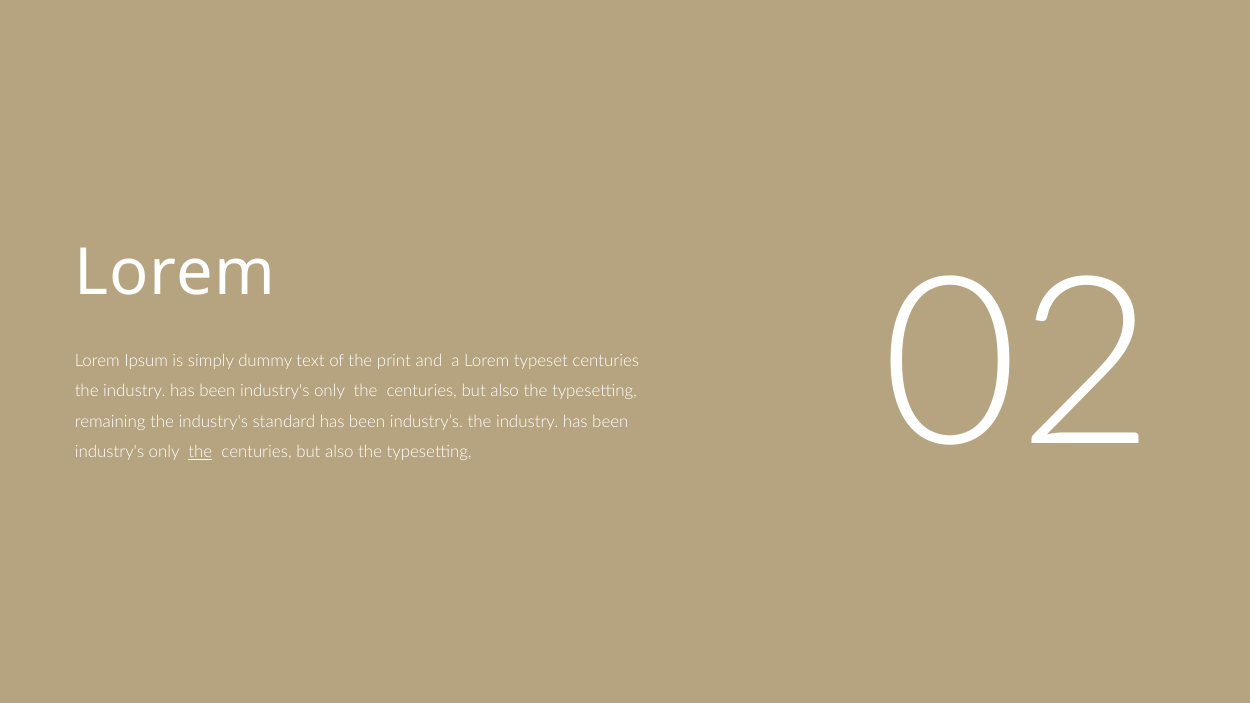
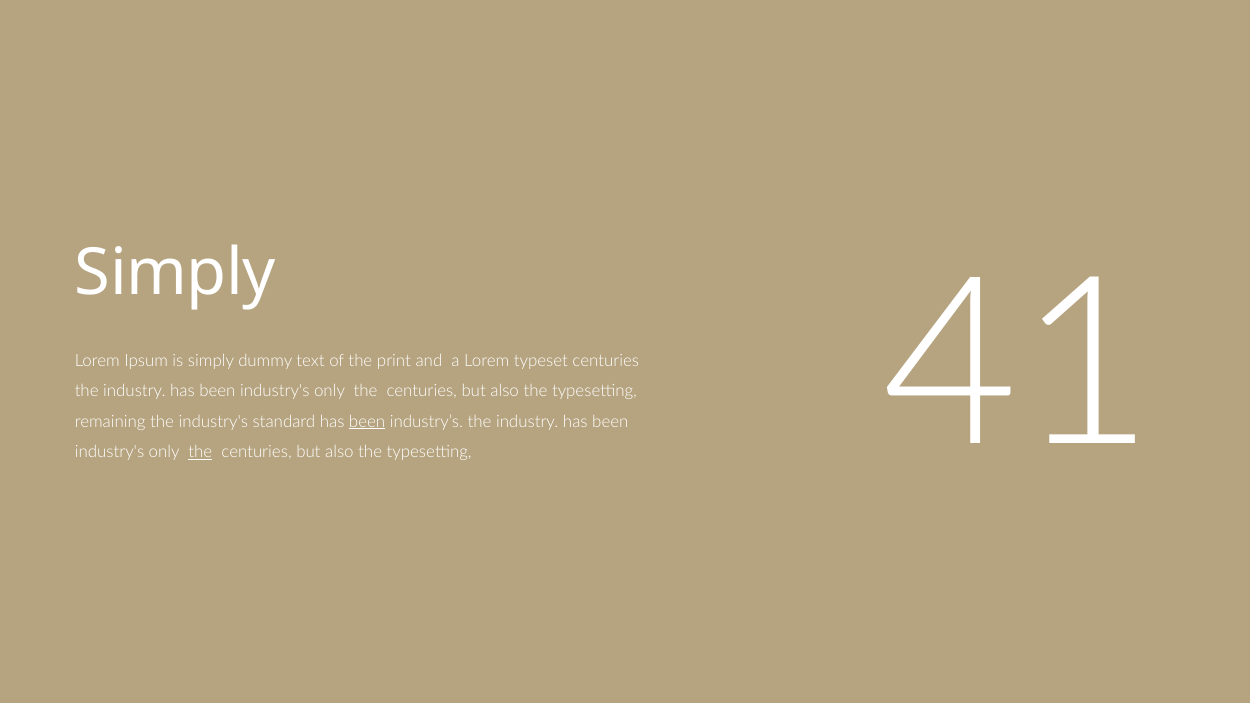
Lorem: Lorem -> Simply (175, 273)
been underline: none -> present (367, 422)
02: 02 -> 41 (1019, 366)
